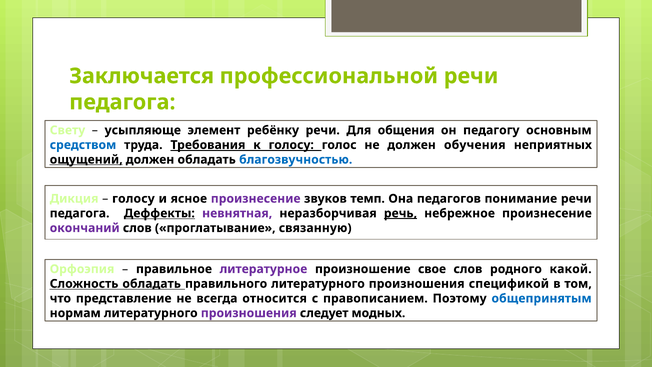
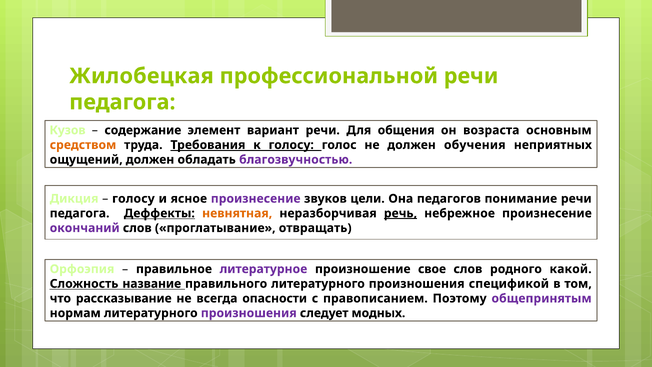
Заключается: Заключается -> Жилобецкая (141, 76)
Свету: Свету -> Кузов (68, 130)
усыпляюще: усыпляюще -> содержание (143, 130)
ребёнку: ребёнку -> вариант (273, 130)
педагогу: педагогу -> возраста (491, 130)
средством colour: blue -> orange (83, 145)
ощущений underline: present -> none (86, 159)
благозвучностью colour: blue -> purple (296, 159)
темп: темп -> цели (368, 199)
невнятная colour: purple -> orange (237, 213)
связанную: связанную -> отвращать (315, 228)
Сложность обладать: обладать -> название (152, 284)
представление: представление -> рассказывание (124, 298)
относится: относится -> опасности (275, 298)
общепринятым colour: blue -> purple (542, 298)
